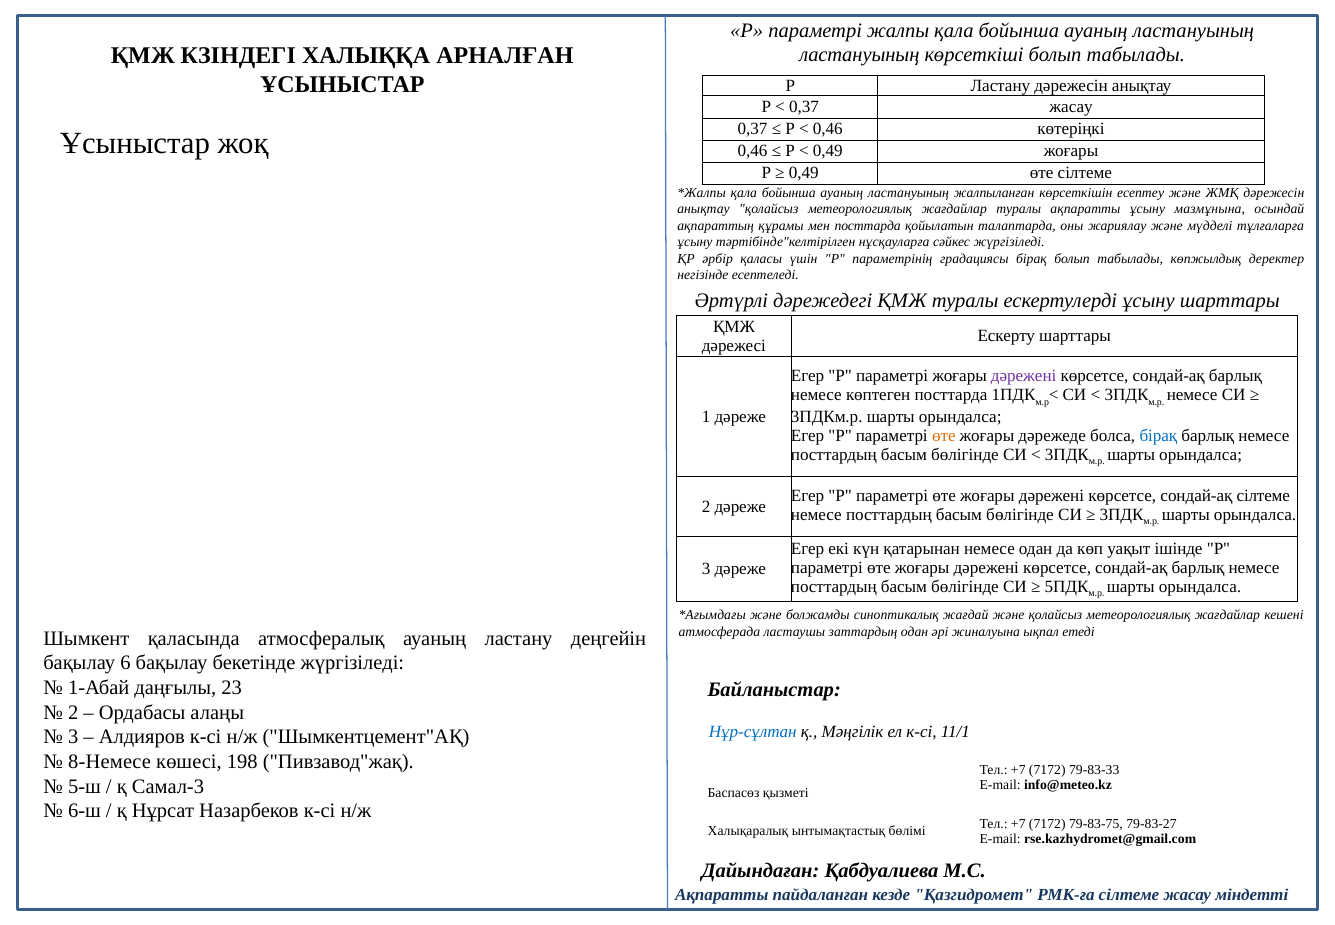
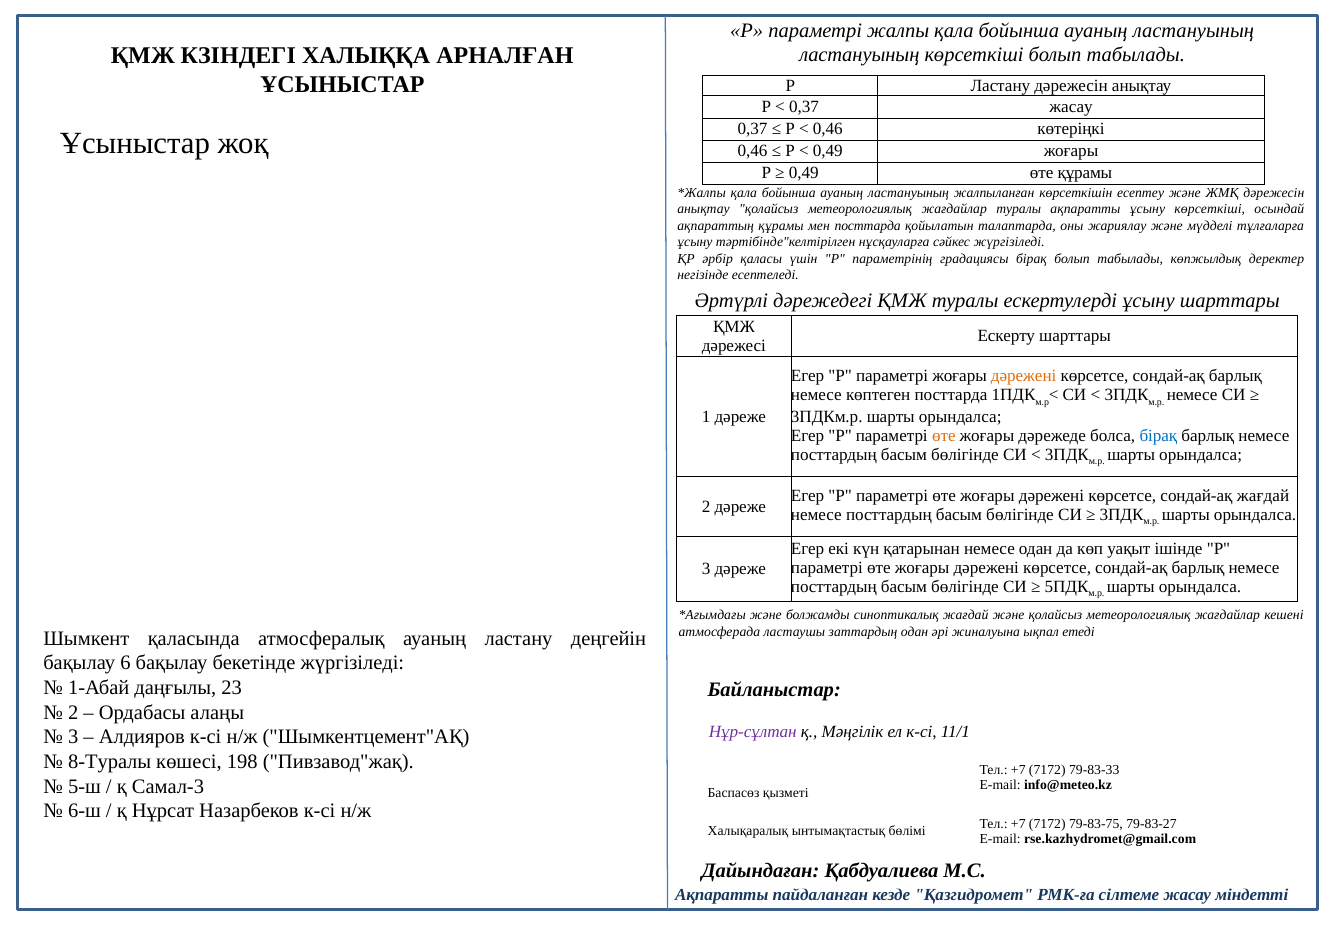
өте сілтеме: сілтеме -> құрамы (1085, 173)
ұсыну мазмұнына: мазмұнына -> көрсеткіші (1210, 209)
дәрежені colour: purple -> orange (1024, 376)
сондай-ақ сілтеме: сілтеме -> жағдай (1263, 495)
Нұр-сұлтан colour: blue -> purple (753, 732)
8-Немесе: 8-Немесе -> 8-Туралы (110, 761)
